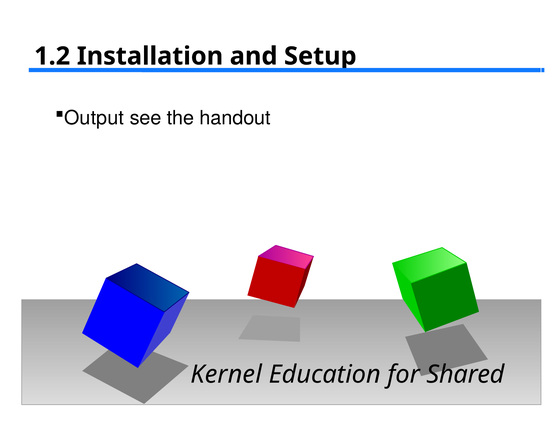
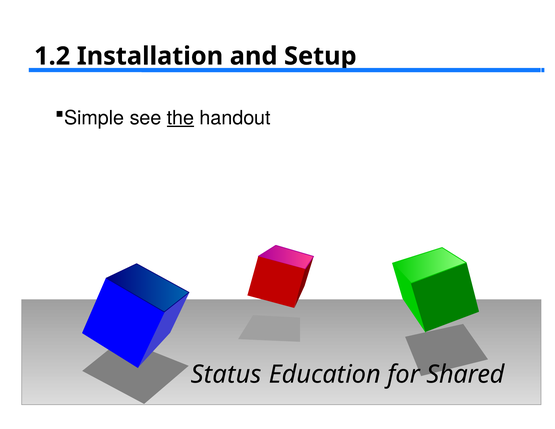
Output: Output -> Simple (94, 118)
the underline: none -> present (181, 118)
Kernel: Kernel -> Status (226, 375)
